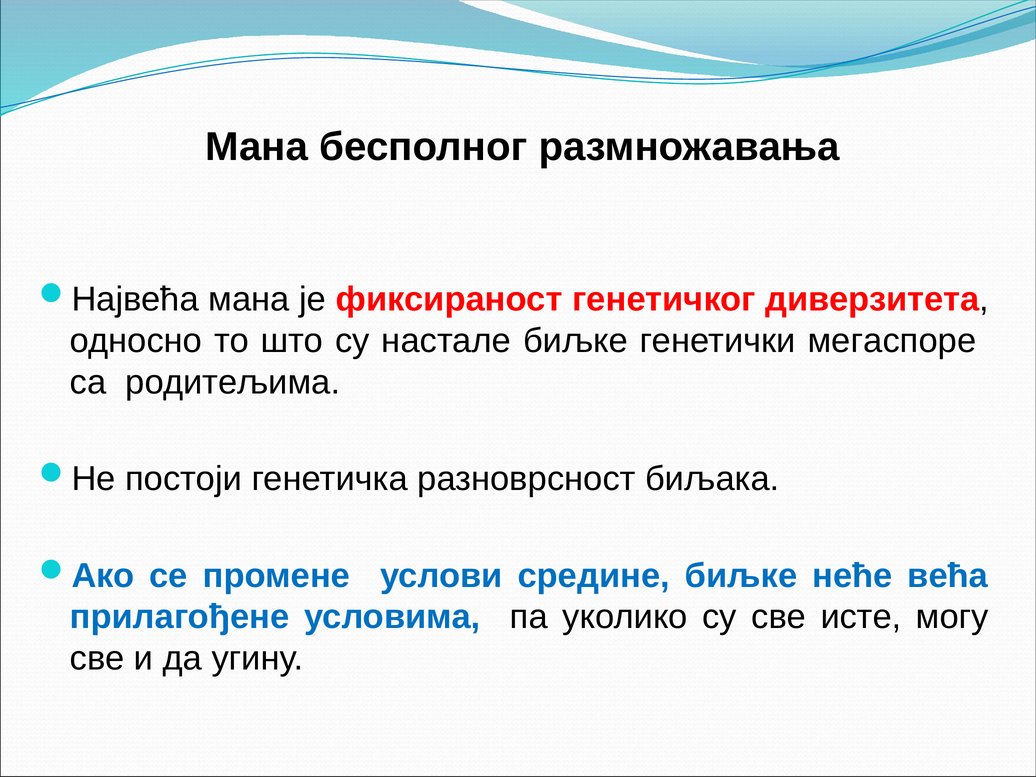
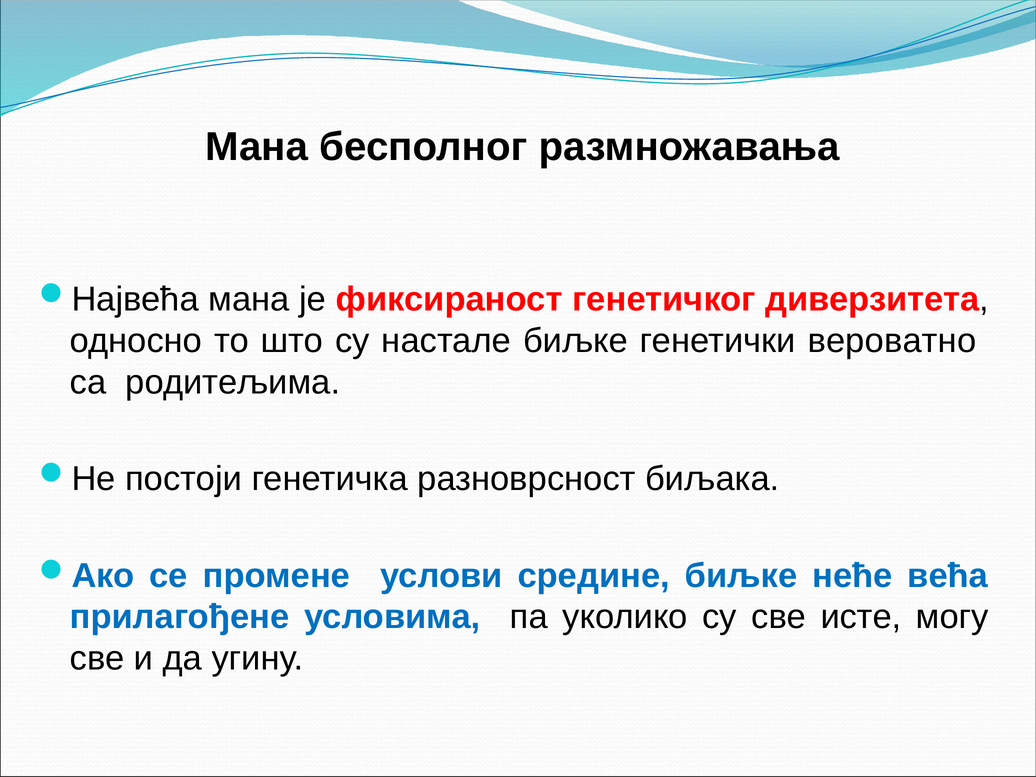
мегаспоре: мегаспоре -> вероватно (892, 341)
